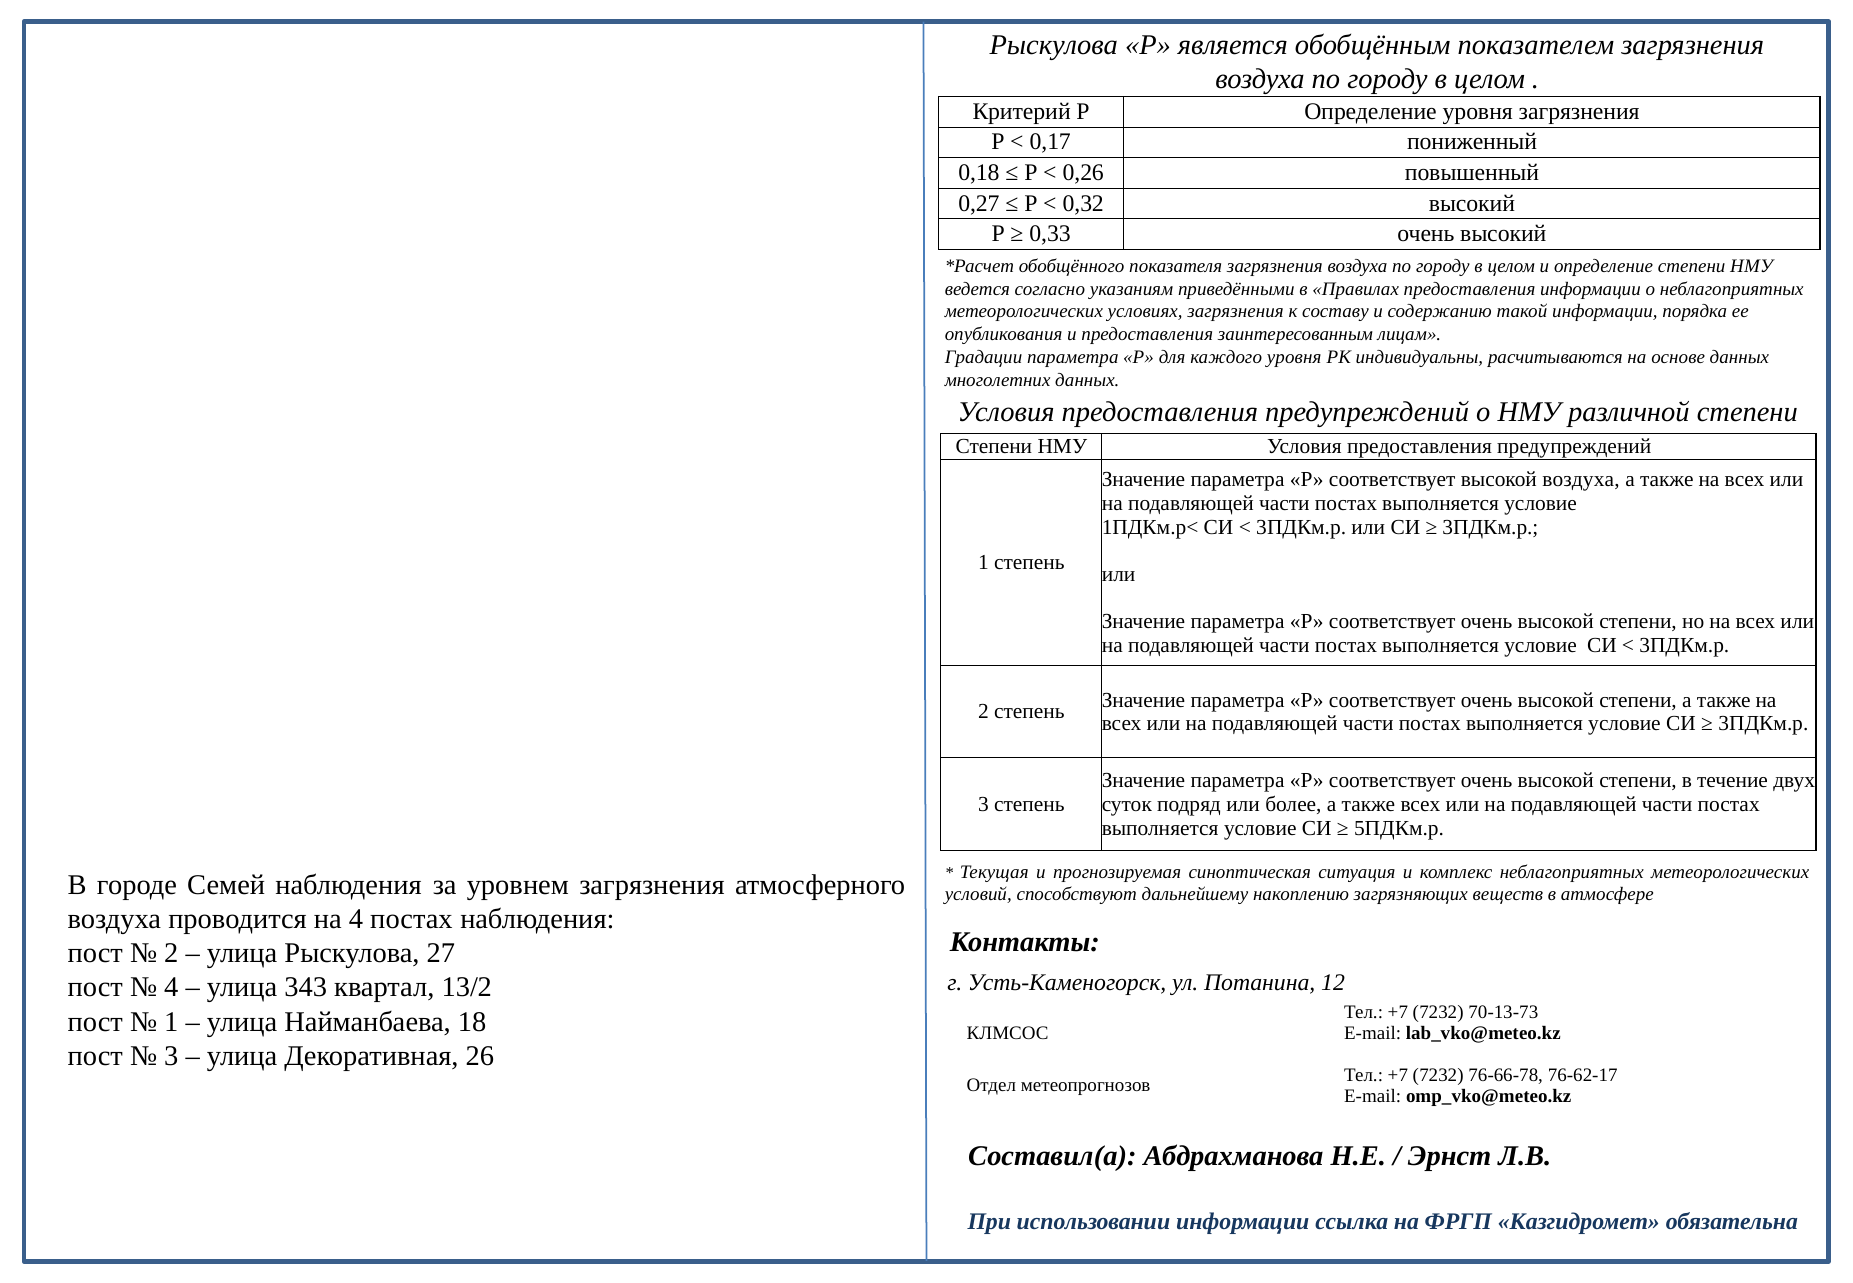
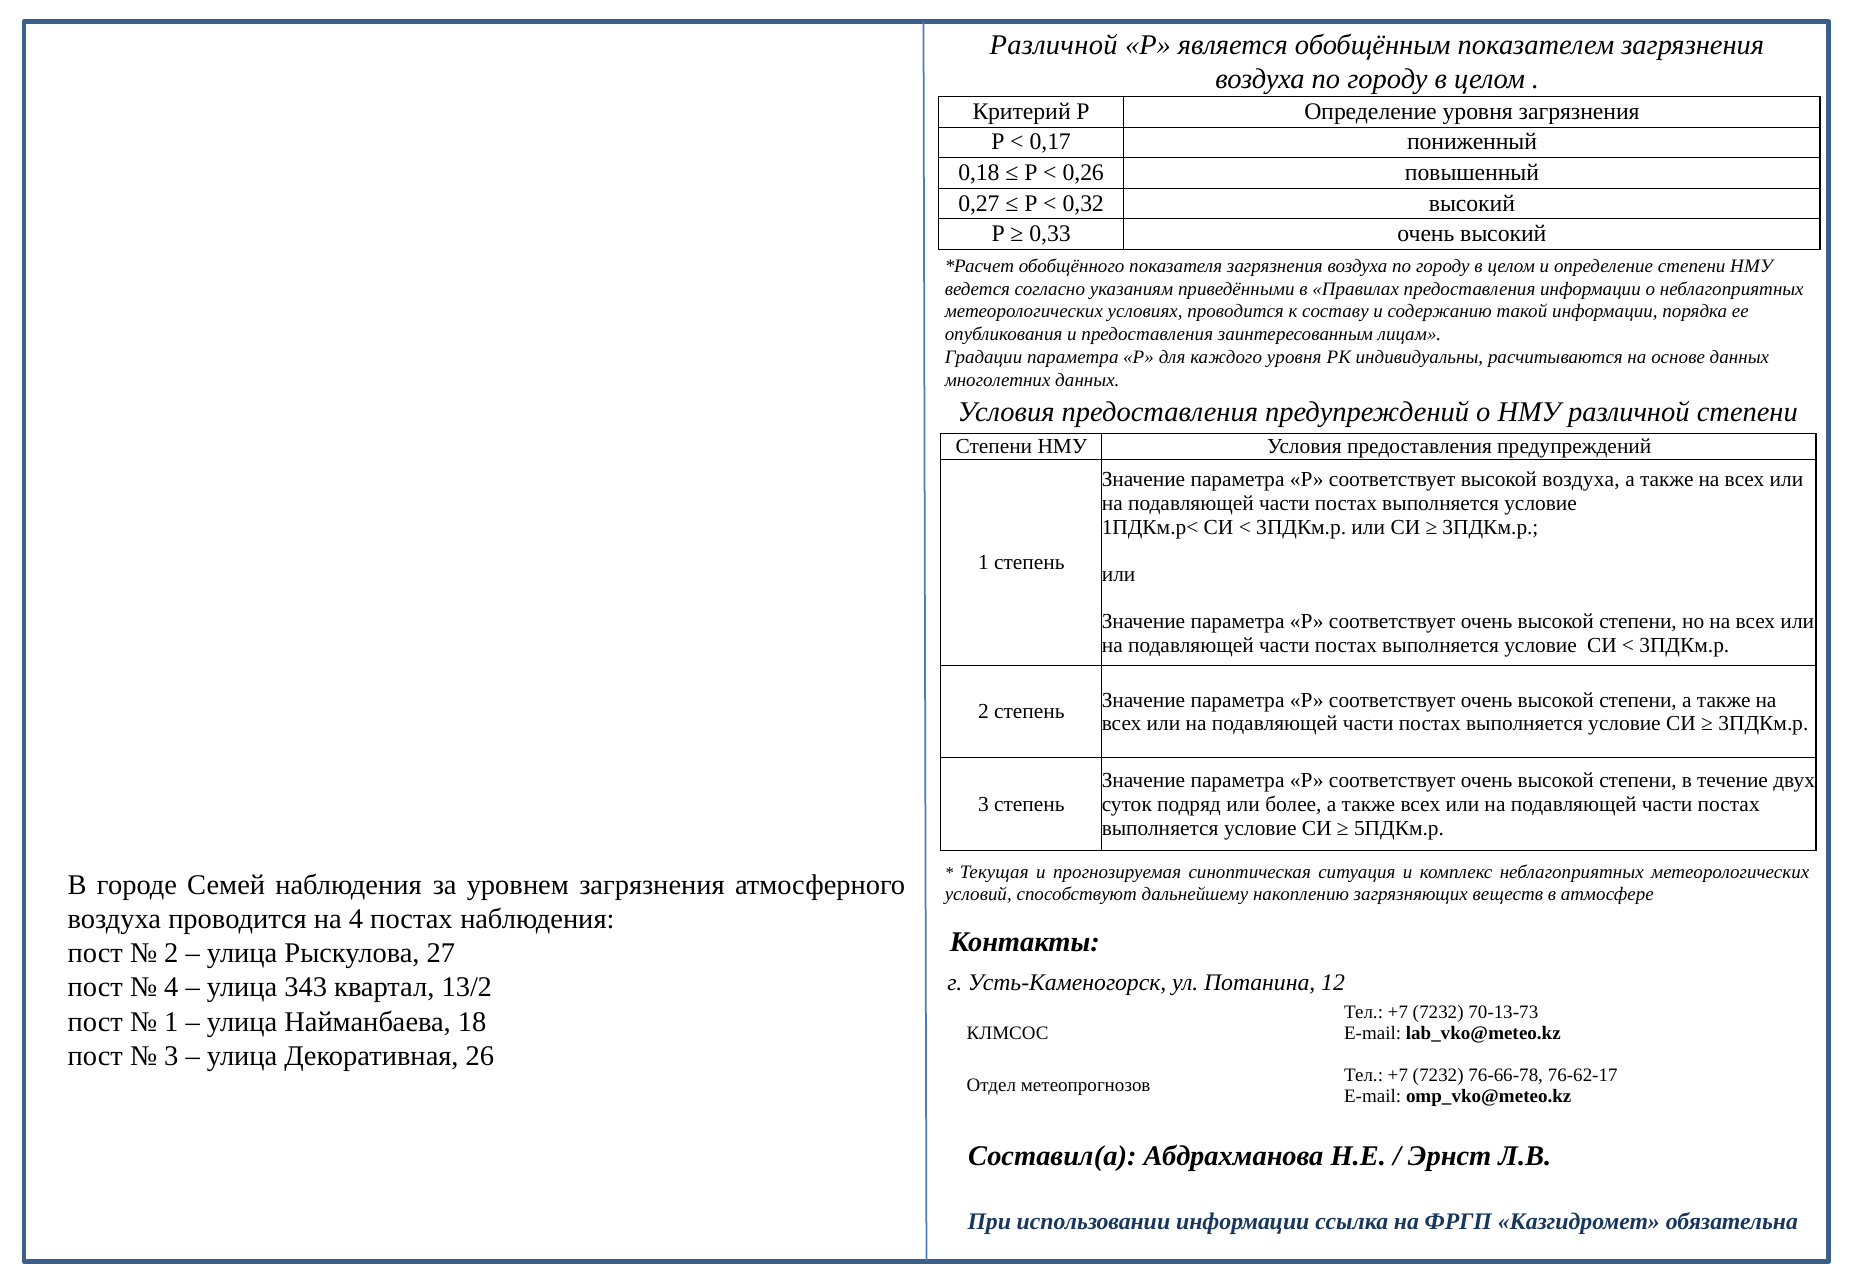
Рыскулова: Рыскулова -> Различной (1054, 45)
условиях загрязнения: загрязнения -> проводится (1236, 312)
